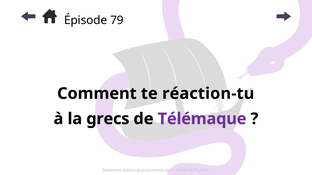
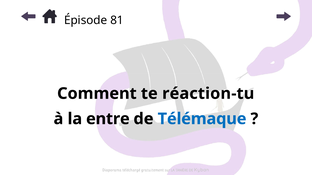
79: 79 -> 81 (117, 20)
grecs: grecs -> entre (108, 119)
Télémaque colour: purple -> blue (202, 119)
